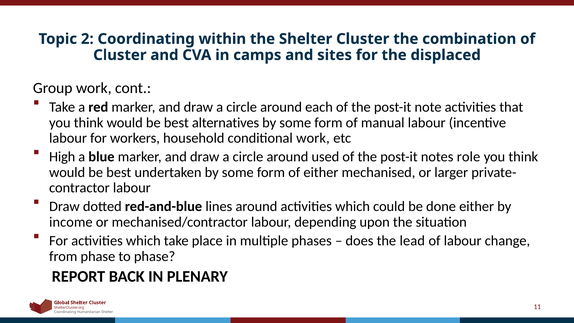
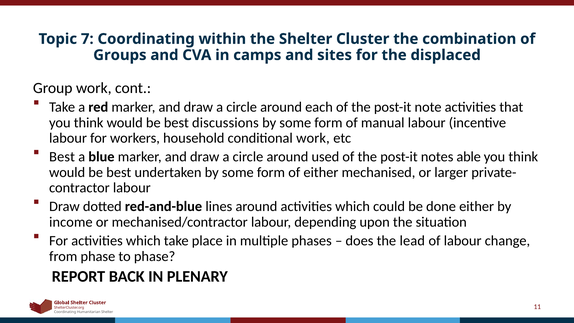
2: 2 -> 7 (87, 39)
Cluster: Cluster -> Groups (120, 55)
alternatives: alternatives -> discussions (225, 123)
High: High -> Best (62, 157)
role: role -> able (469, 157)
